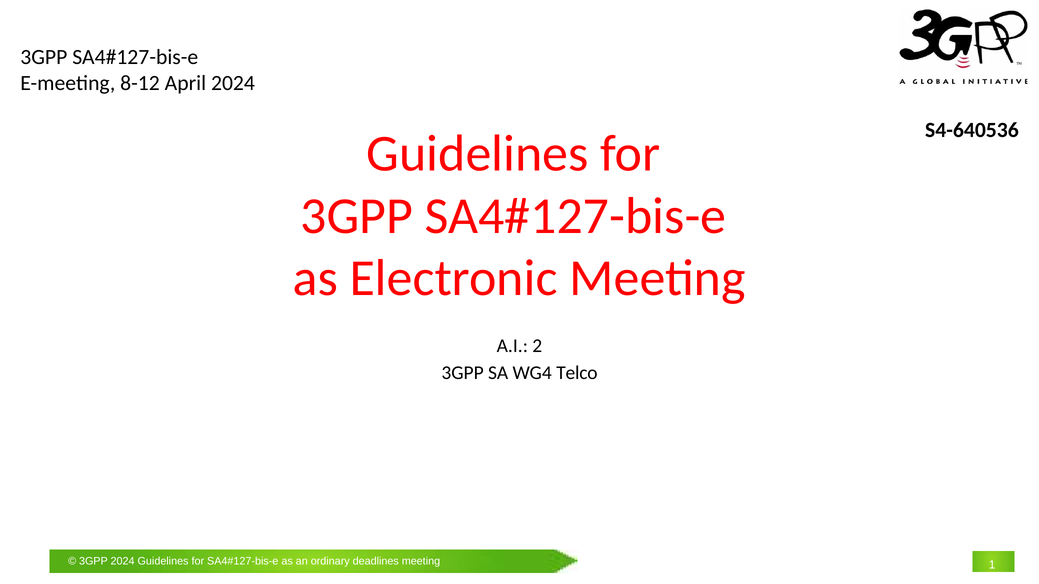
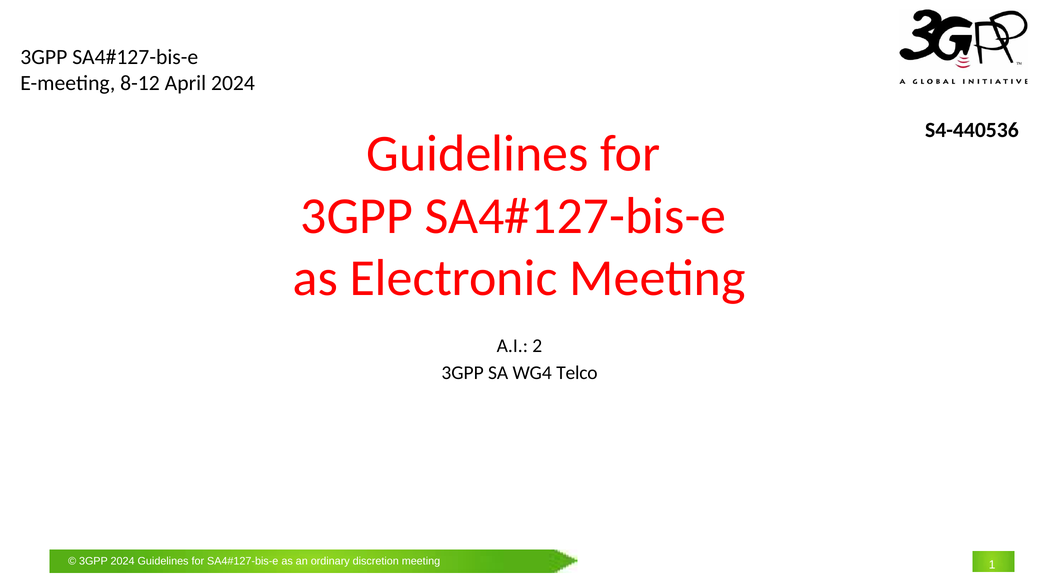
S4-640536: S4-640536 -> S4-440536 (972, 130)
deadlines: deadlines -> discretion (376, 562)
